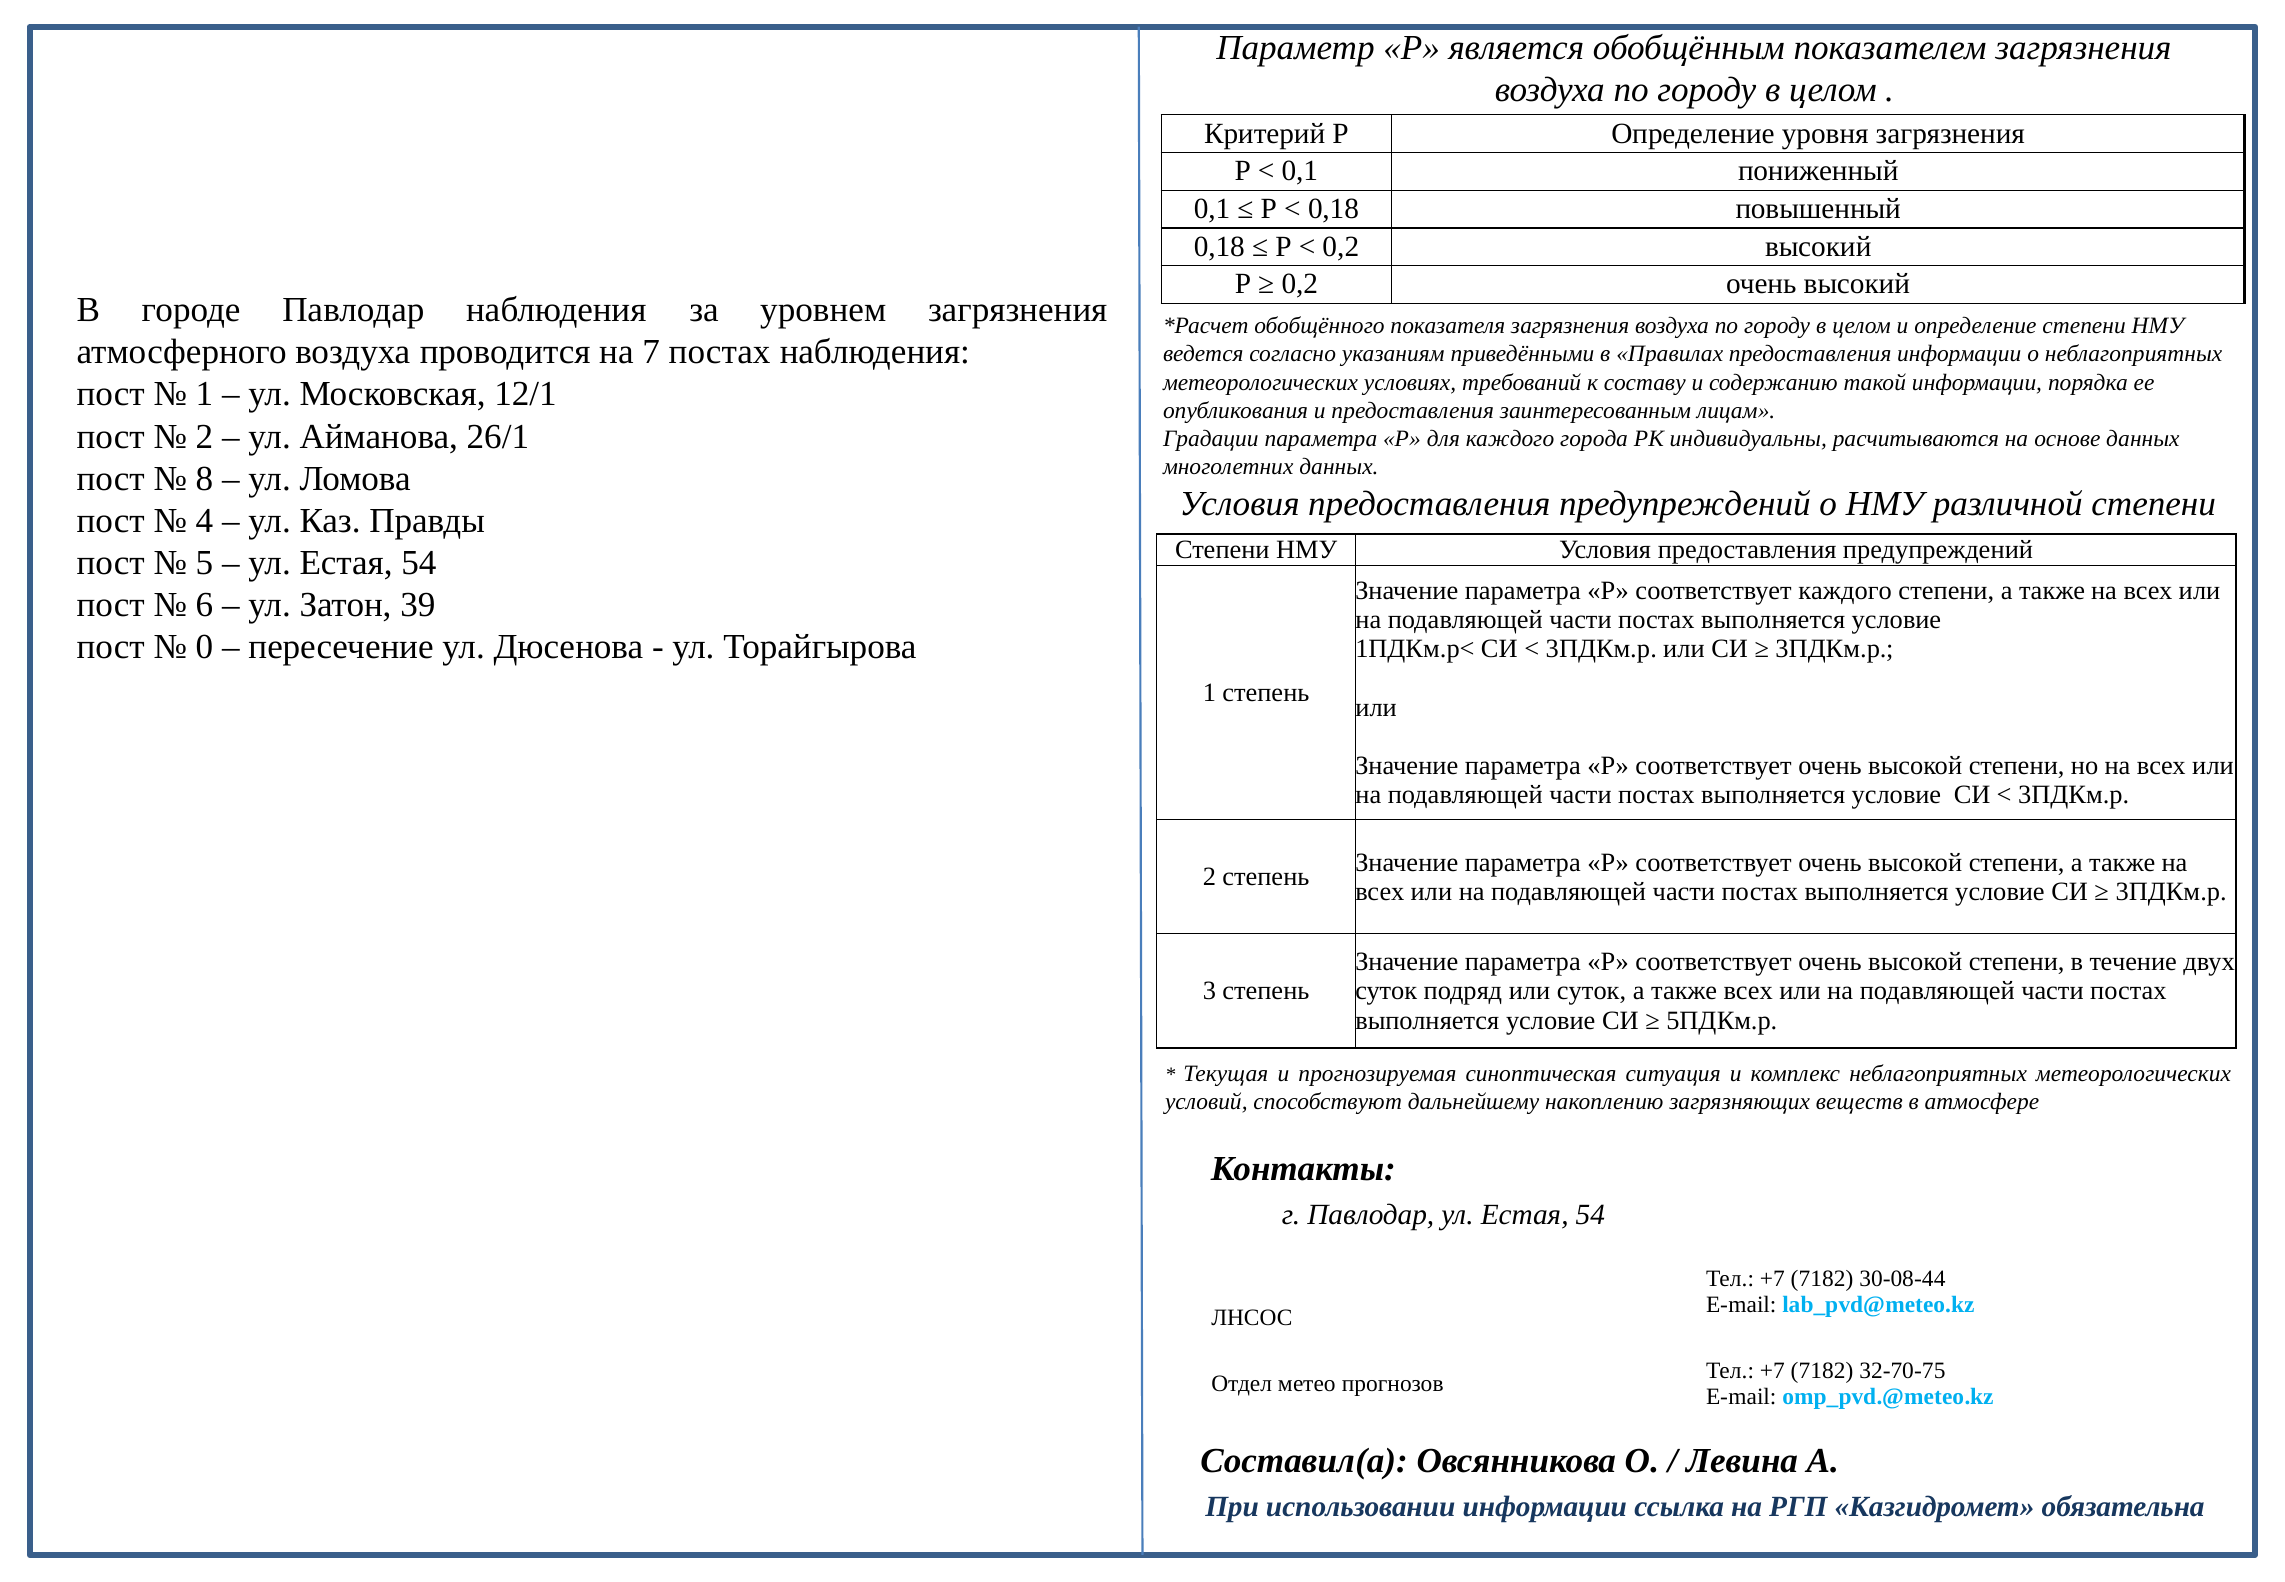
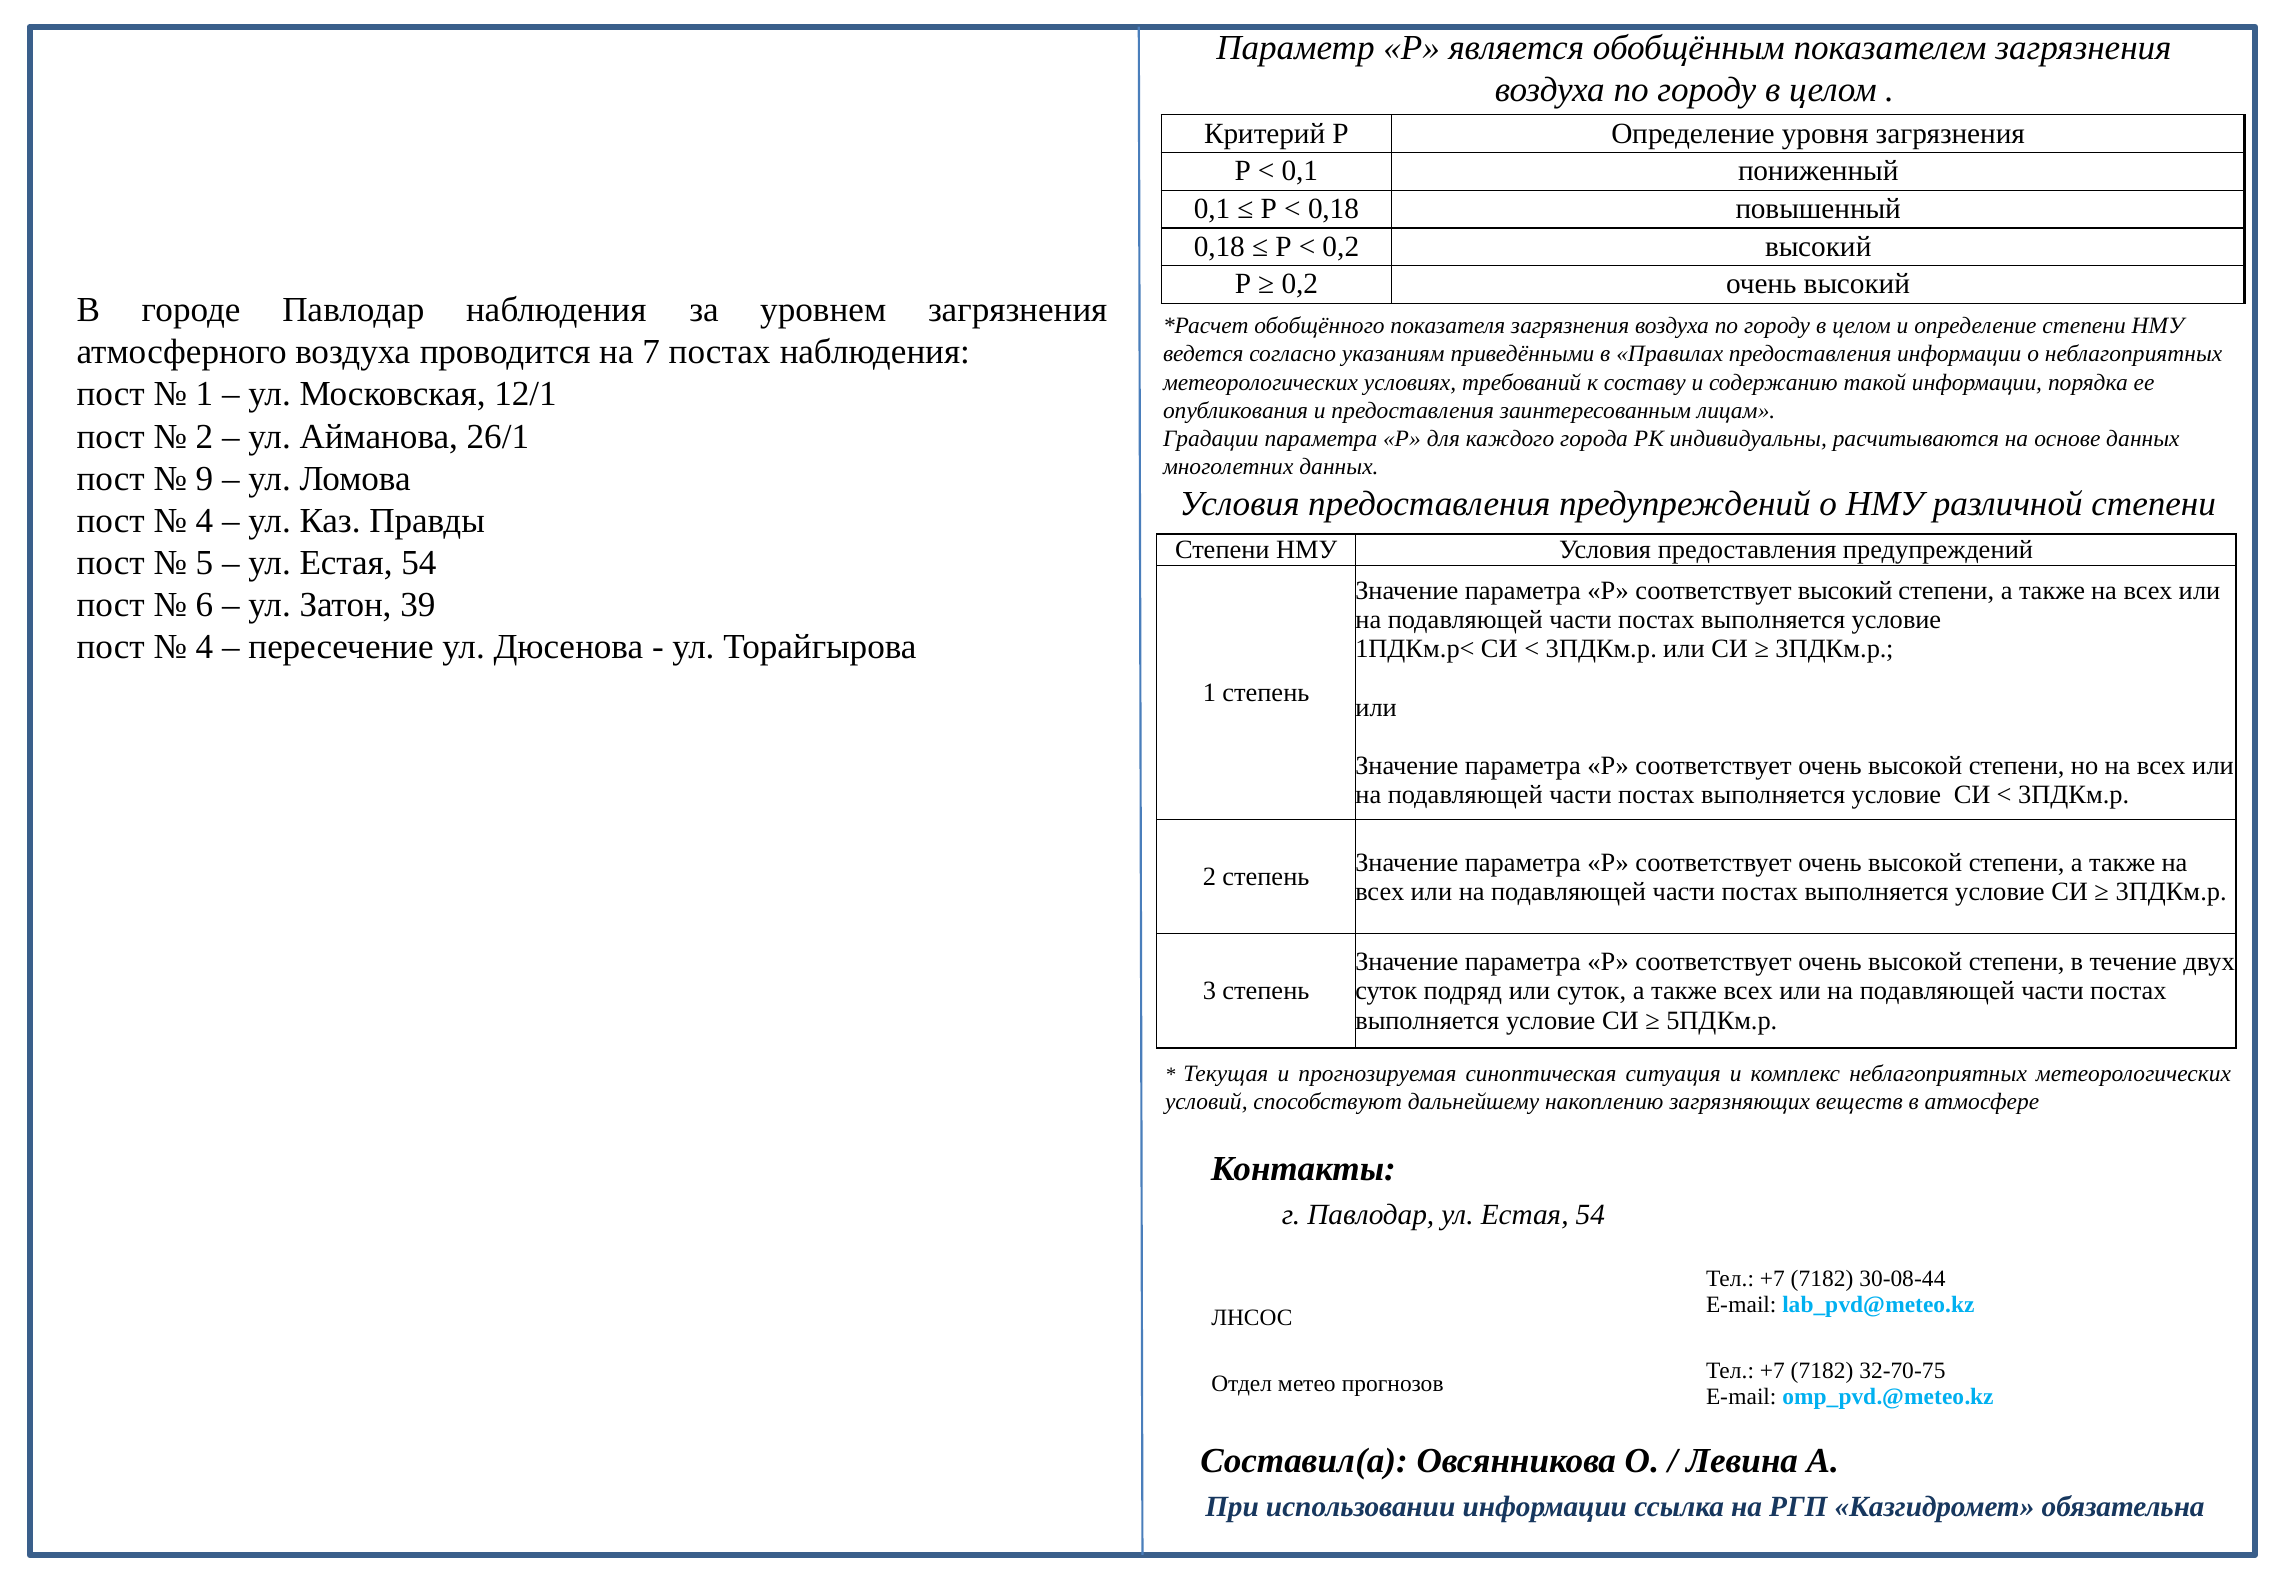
8: 8 -> 9 (204, 479)
соответствует каждого: каждого -> высокий (1845, 590)
0: 0 -> 4 (204, 647)
